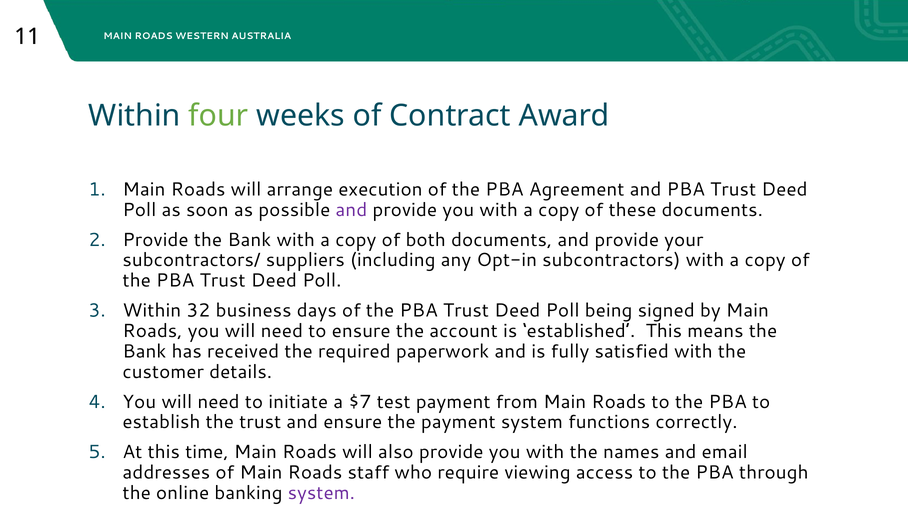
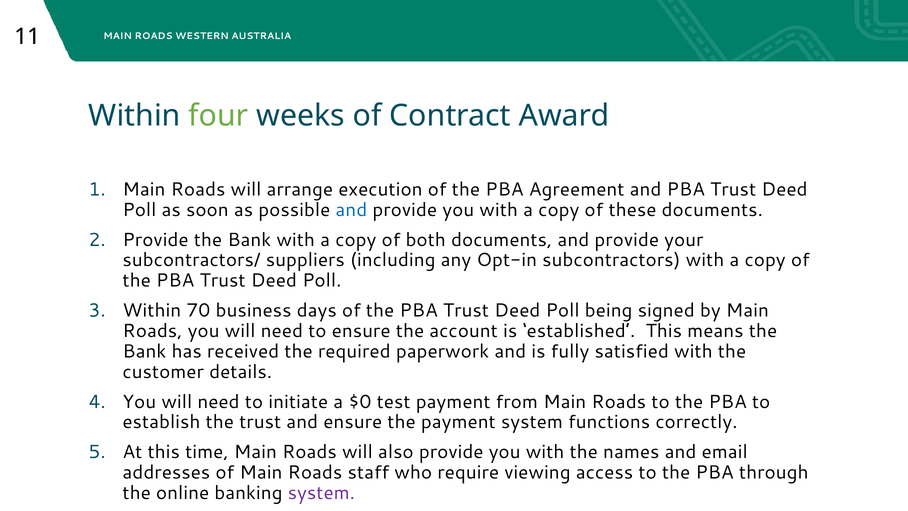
and colour: purple -> blue (351, 210)
32: 32 -> 70 (198, 310)
$7: $7 -> $0 (360, 402)
